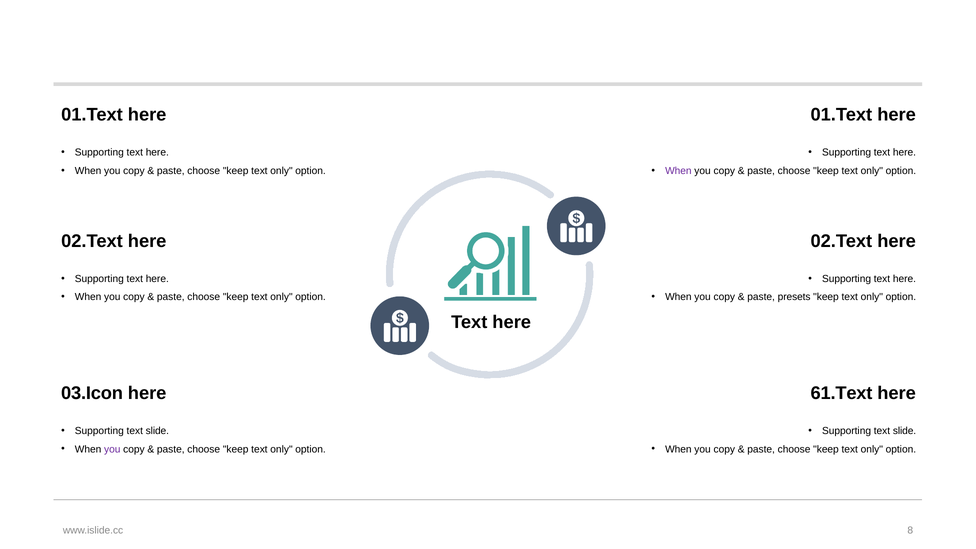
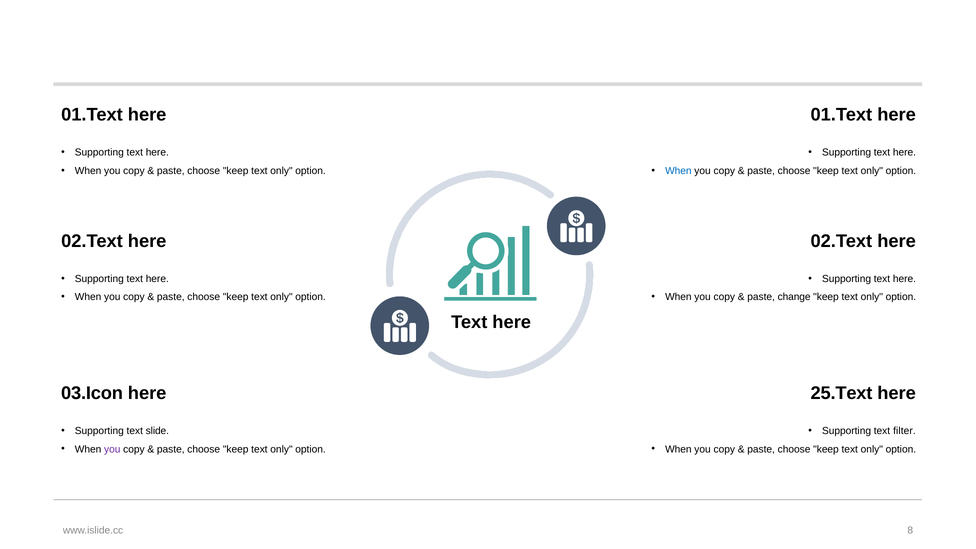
When colour: purple -> blue (678, 171)
presets: presets -> change (794, 297)
61.Text: 61.Text -> 25.Text (841, 393)
slide: slide -> filter (904, 431)
